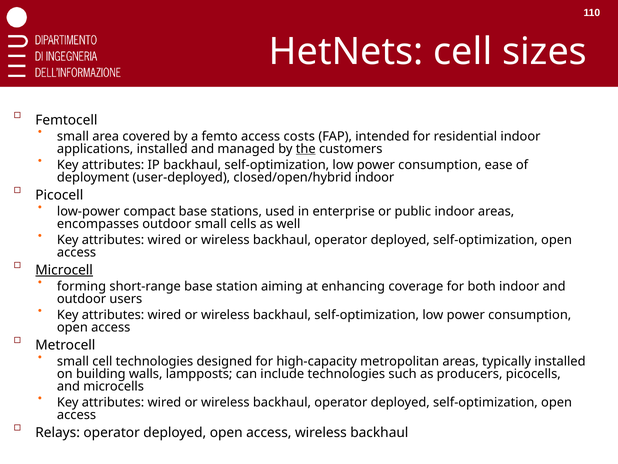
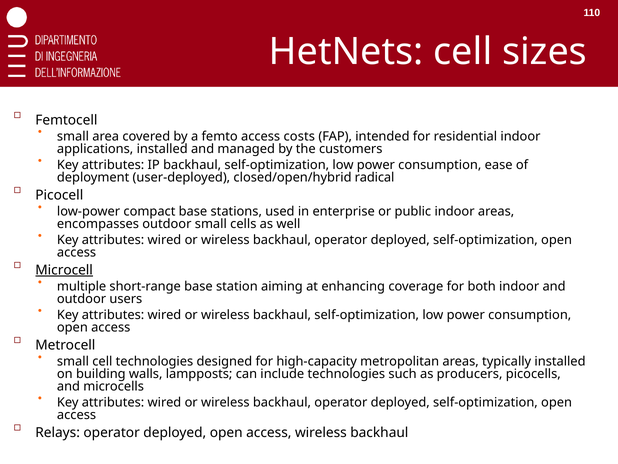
the underline: present -> none (306, 149)
closed/open/hybrid indoor: indoor -> radical (374, 177)
forming: forming -> multiple (82, 286)
